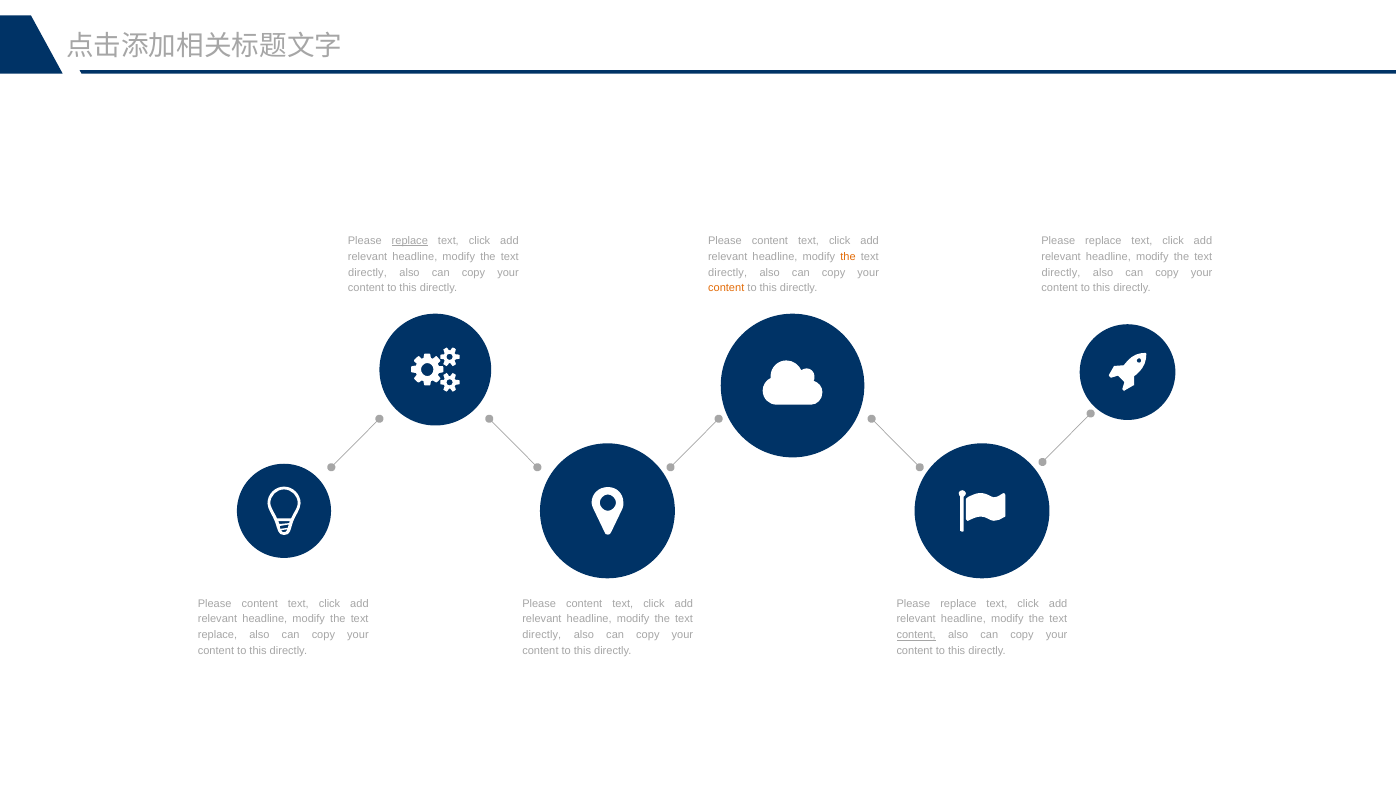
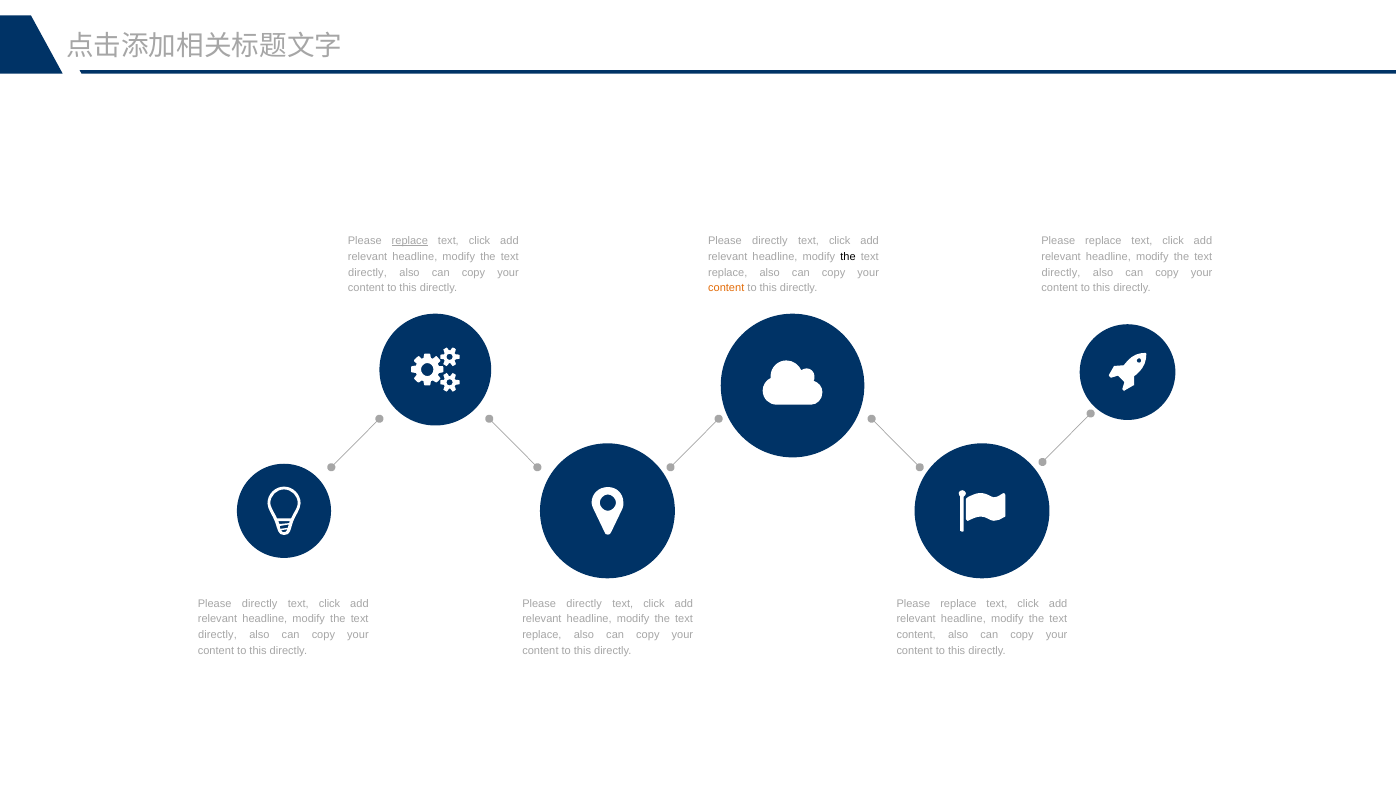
content: content -> directly (770, 241)
the colour: orange -> black (848, 257)
directly: directly -> replace (728, 272)
content: content -> directly (260, 604)
content: content -> directly (584, 604)
replace: replace -> directly (217, 635)
directly: directly -> replace (542, 635)
content underline: present -> none (916, 635)
